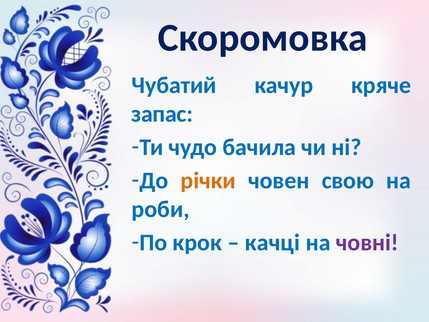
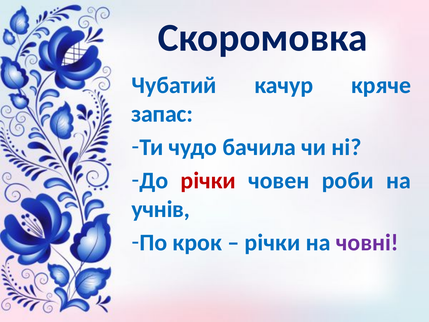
річки colour: orange -> red (208, 180)
свою: свою -> роби (348, 180)
роби: роби -> учнів (161, 209)
качці: качці -> річки (272, 242)
